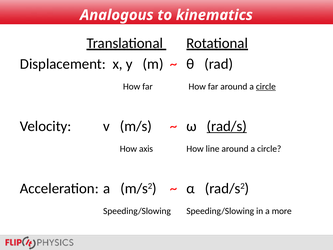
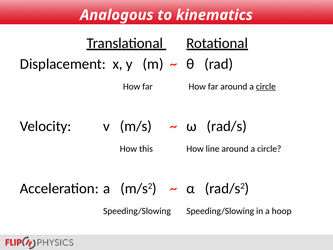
rad/s underline: present -> none (227, 126)
axis: axis -> this (146, 149)
more: more -> hoop (282, 211)
